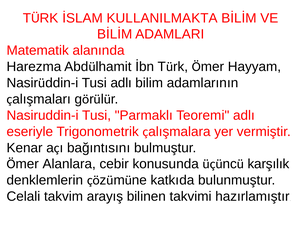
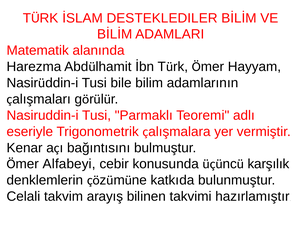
KULLANILMAKTA: KULLANILMAKTA -> DESTEKLEDILER (162, 18)
Tusi adlı: adlı -> bile (121, 83)
Alanlara: Alanlara -> Alfabeyi (69, 164)
